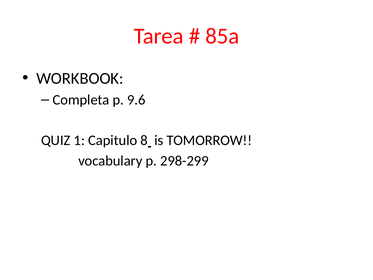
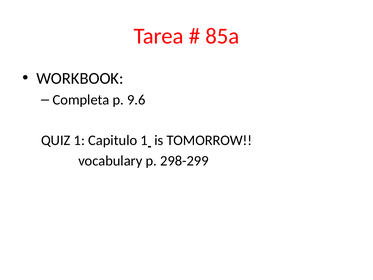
Capitulo 8: 8 -> 1 (144, 140)
